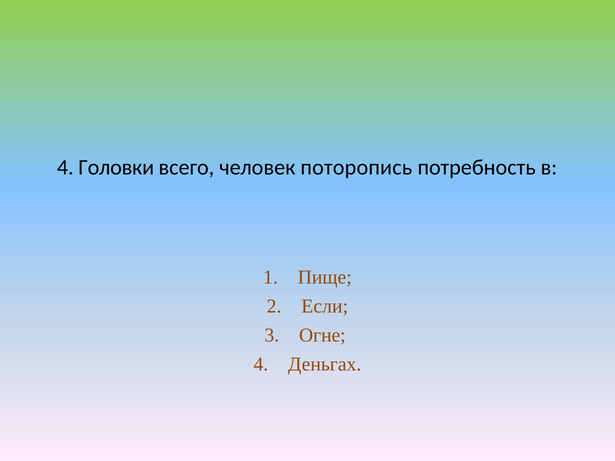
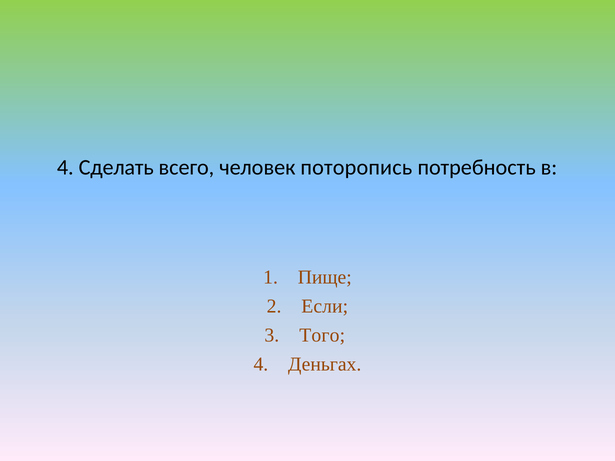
Головки: Головки -> Сделать (116, 168)
Огне: Огне -> Того (322, 336)
